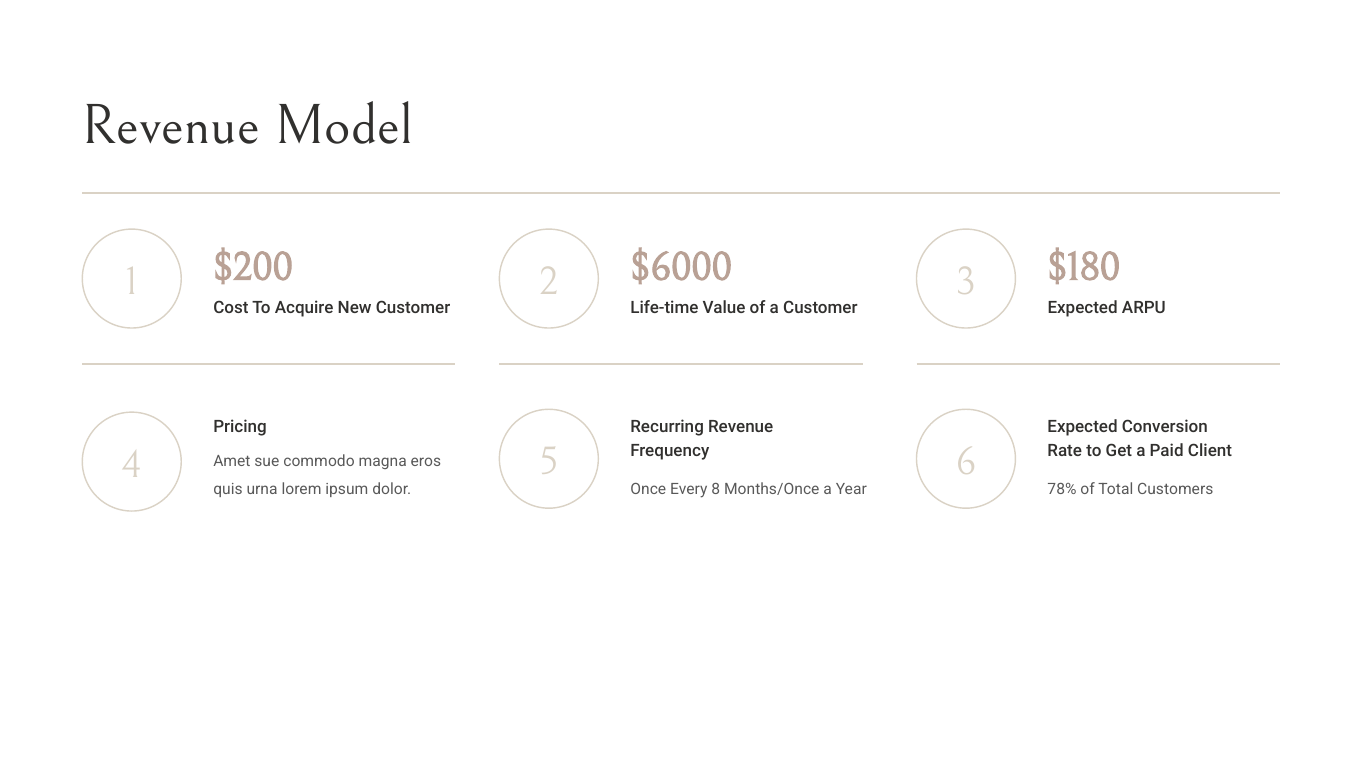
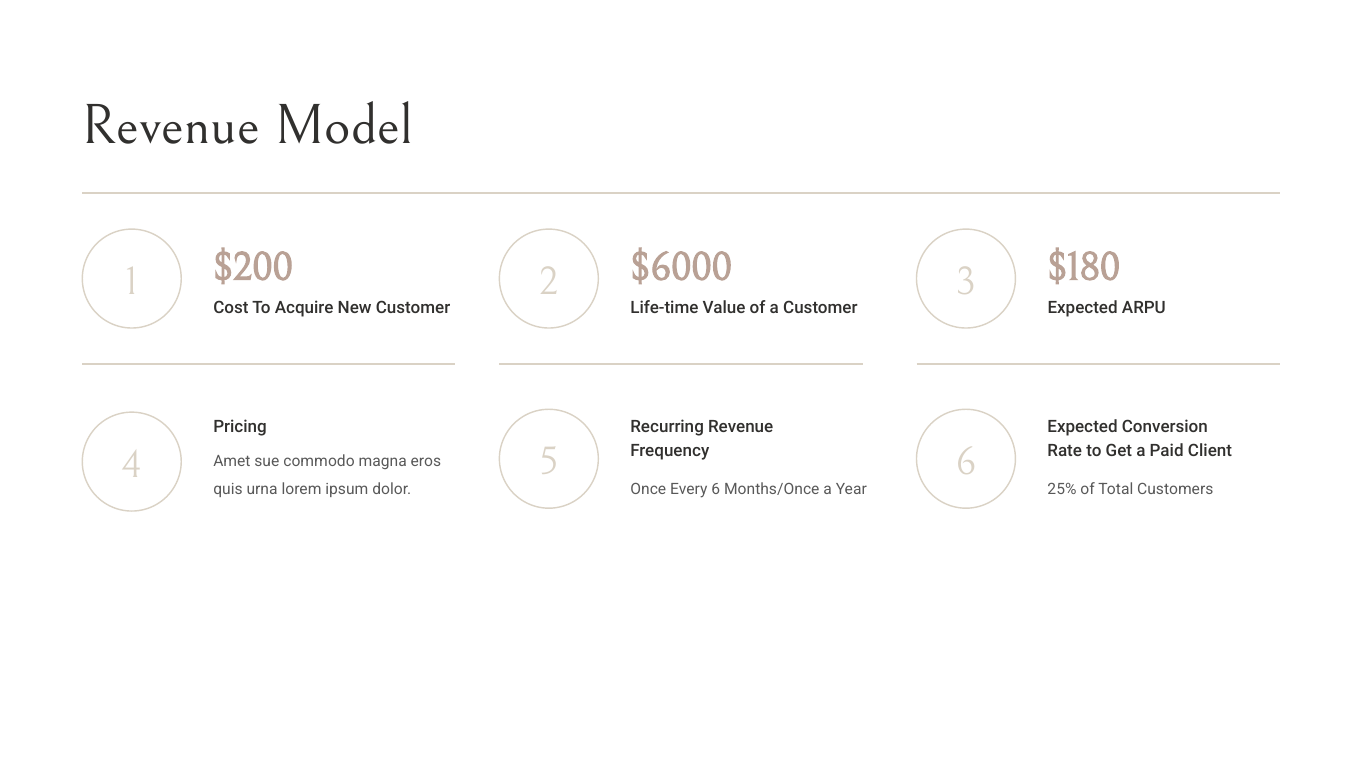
Every 8: 8 -> 6 (716, 490)
78%: 78% -> 25% (1062, 490)
